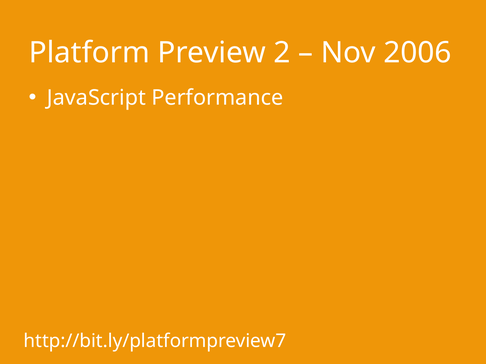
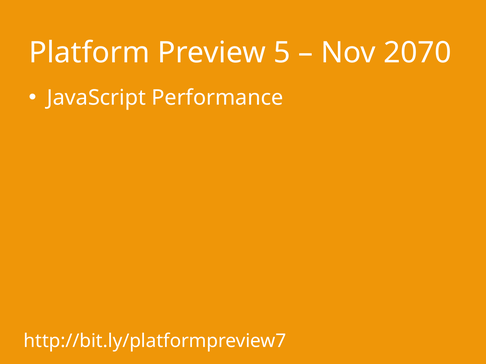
2: 2 -> 5 (282, 53)
2006: 2006 -> 2070 (417, 53)
